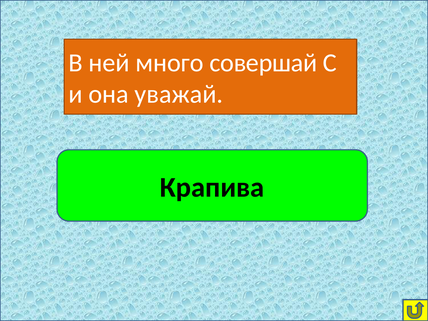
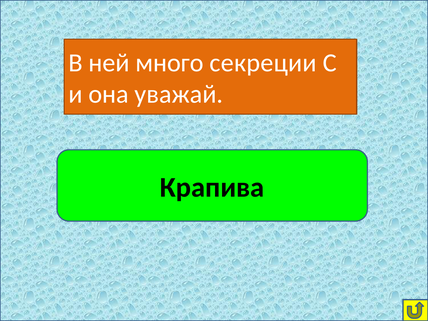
совершай: совершай -> секреции (263, 63)
